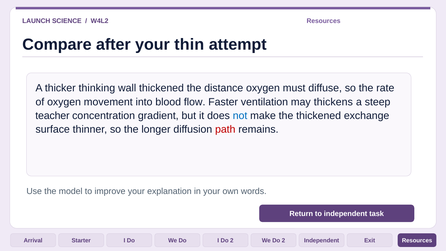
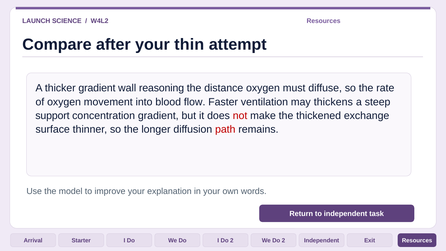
thicker thinking: thinking -> gradient (97, 88)
wall thickened: thickened -> reasoning (162, 88)
teacher: teacher -> support (52, 116)
not colour: blue -> red (240, 116)
